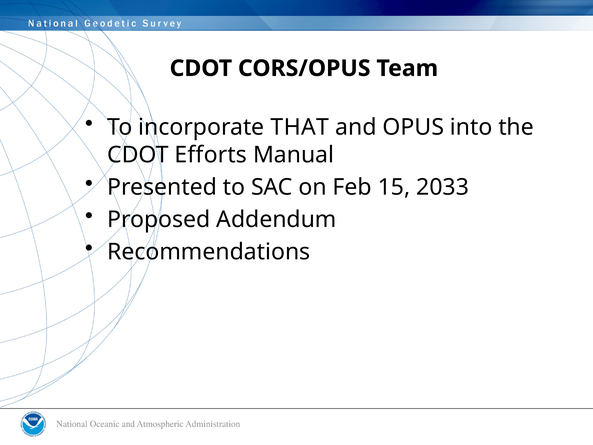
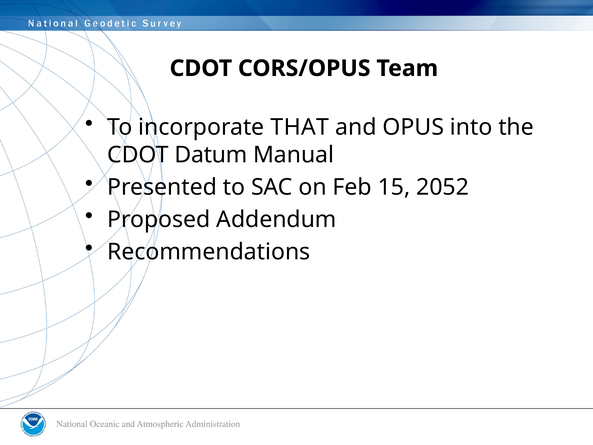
Efforts: Efforts -> Datum (211, 155)
2033: 2033 -> 2052 (443, 187)
